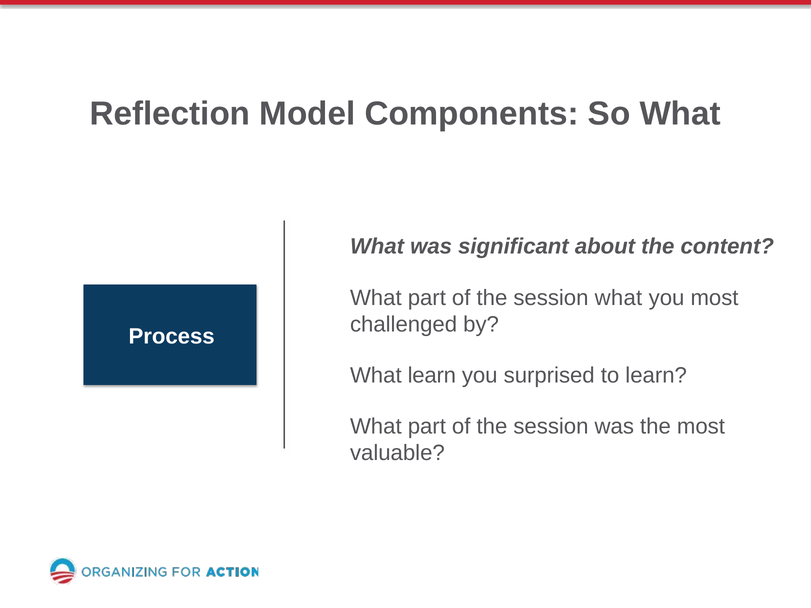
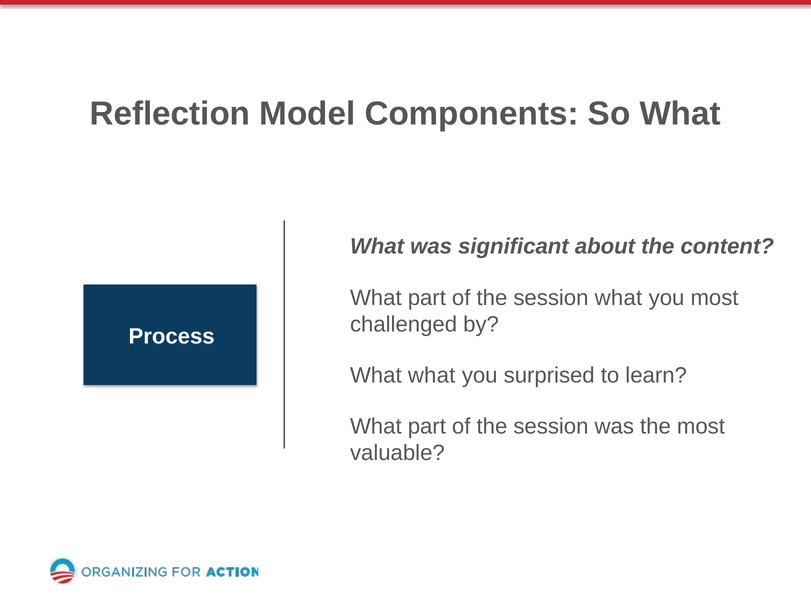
What learn: learn -> what (432, 376)
